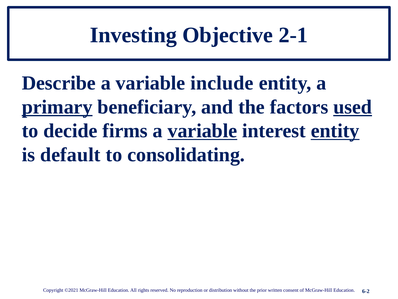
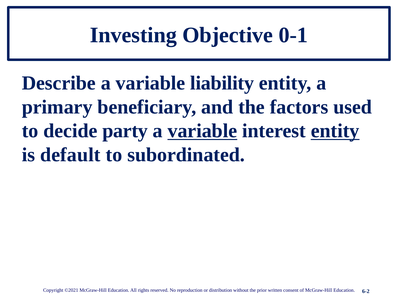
2-1: 2-1 -> 0-1 (293, 35)
include: include -> liability (222, 83)
primary underline: present -> none (57, 107)
used underline: present -> none (353, 107)
firms: firms -> party (125, 131)
consolidating: consolidating -> subordinated (186, 155)
